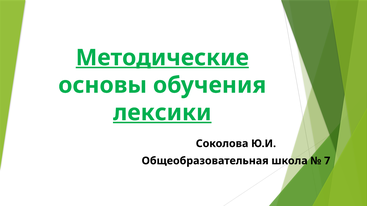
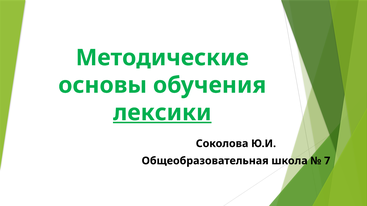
Методические underline: present -> none (162, 58)
